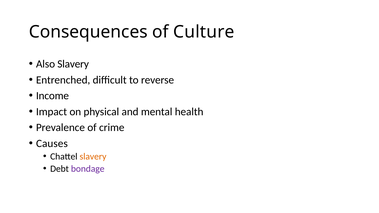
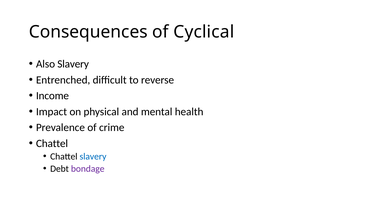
Culture: Culture -> Cyclical (204, 32)
Causes: Causes -> Chattel (52, 144)
slavery colour: orange -> blue (93, 157)
